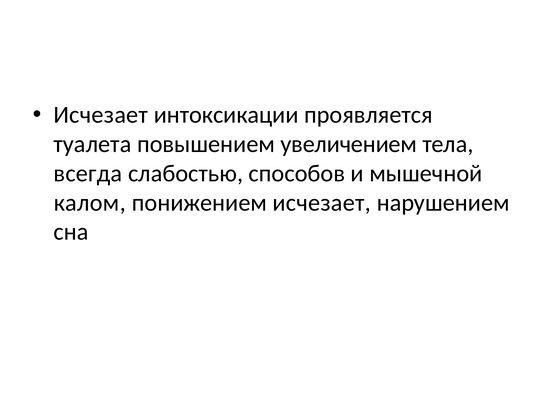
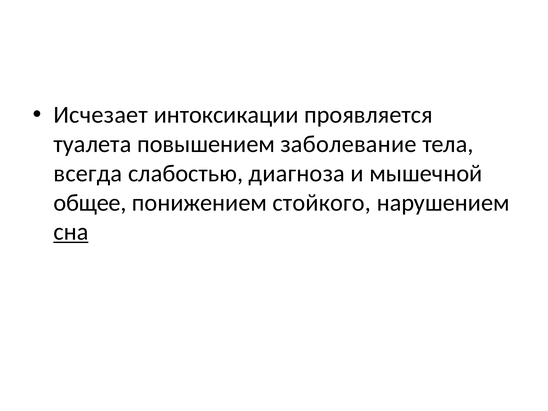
увеличением: увеличением -> заболевание (348, 144)
способов: способов -> диагноза (297, 173)
калом: калом -> общее (90, 203)
понижением исчезает: исчезает -> стойкого (322, 203)
сна underline: none -> present (71, 232)
